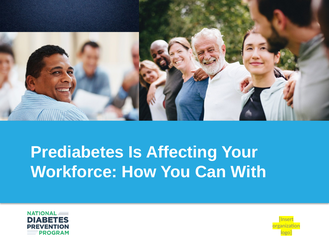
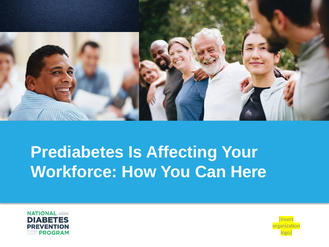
With: With -> Here (249, 172)
